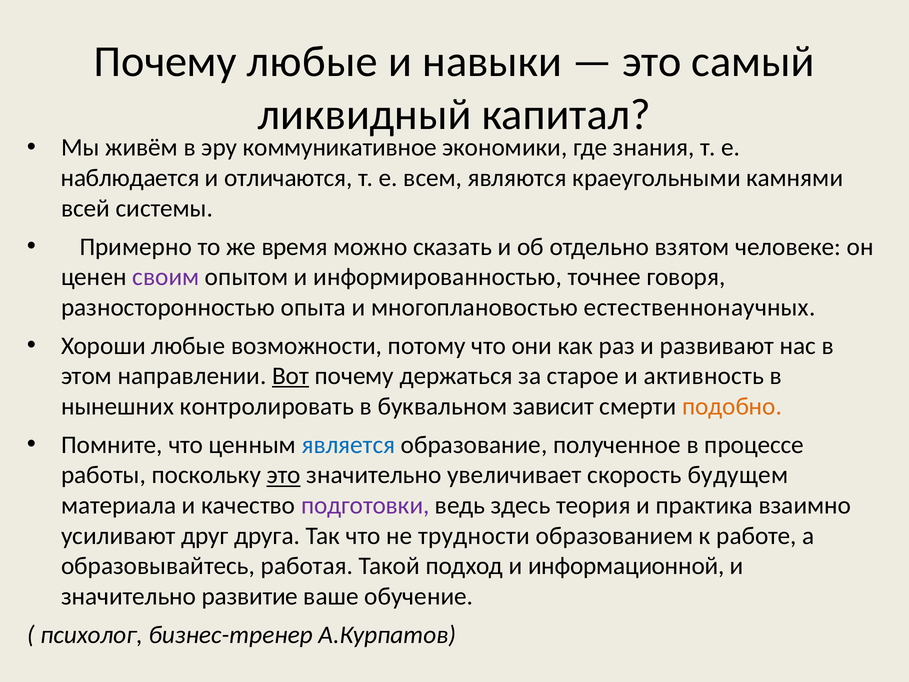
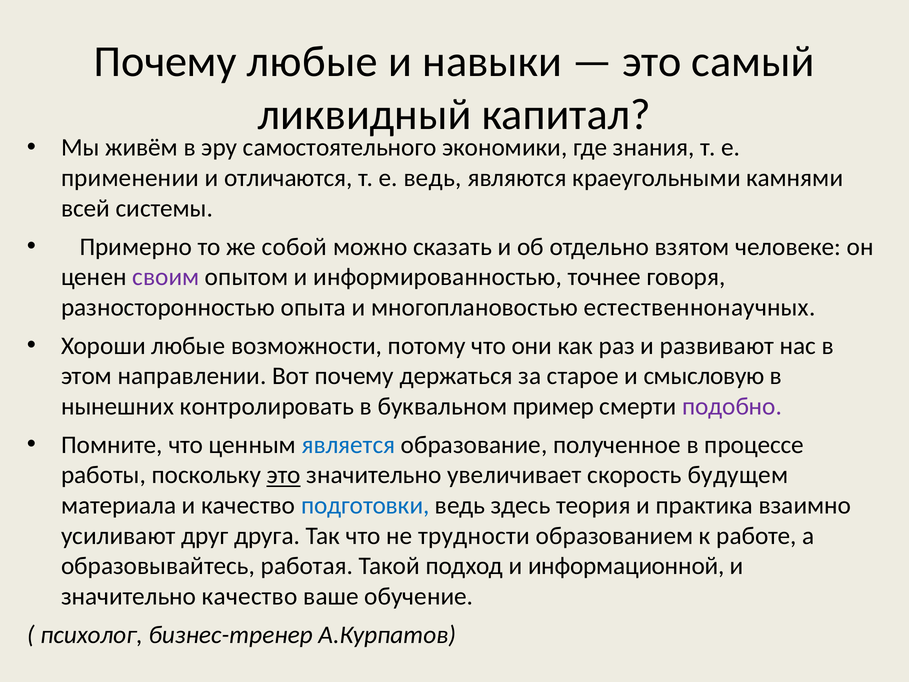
коммуникативное: коммуникативное -> самостоятельного (340, 148)
наблюдается: наблюдается -> применении (130, 178)
е всем: всем -> ведь (433, 178)
время: время -> собой (294, 247)
Вот underline: present -> none (291, 376)
активность: активность -> смысловую (704, 376)
зависит: зависит -> пример (553, 406)
подобно colour: orange -> purple (732, 406)
подготовки colour: purple -> blue (365, 505)
значительно развитие: развитие -> качество (250, 596)
